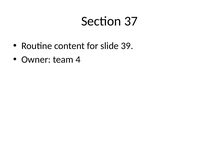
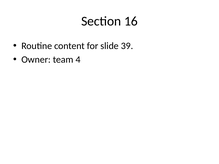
37: 37 -> 16 (131, 21)
